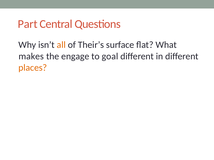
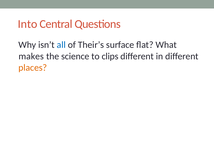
Part: Part -> Into (28, 24)
all colour: orange -> blue (61, 45)
engage: engage -> science (75, 56)
goal: goal -> clips (110, 56)
